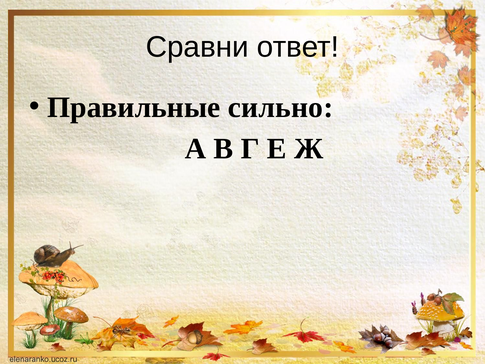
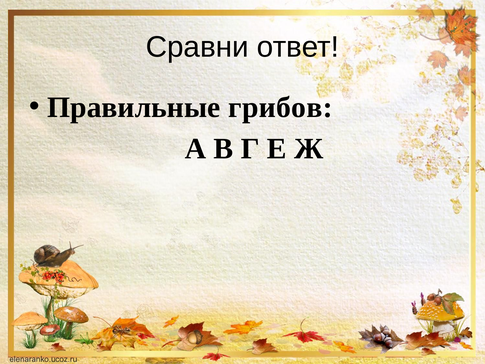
сильно: сильно -> грибов (280, 107)
